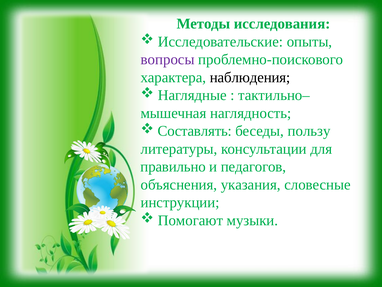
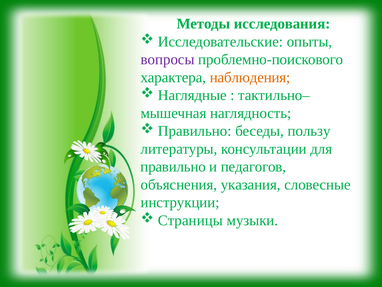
наблюдения colour: black -> orange (250, 77)
Составлять: Составлять -> Правильно (195, 131)
Помогают: Помогают -> Страницы (190, 220)
